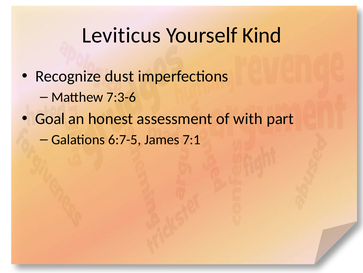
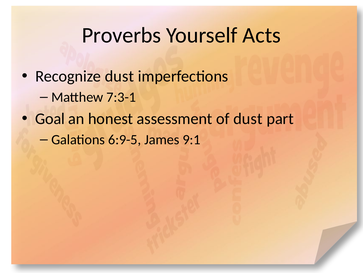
Leviticus: Leviticus -> Proverbs (121, 35)
Kind: Kind -> Acts (262, 35)
7:3-6: 7:3-6 -> 7:3-1 (121, 97)
of with: with -> dust (248, 119)
6:7-5: 6:7-5 -> 6:9-5 (125, 139)
7:1: 7:1 -> 9:1 (192, 139)
